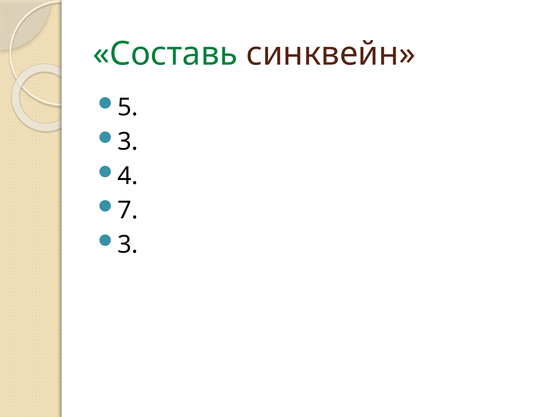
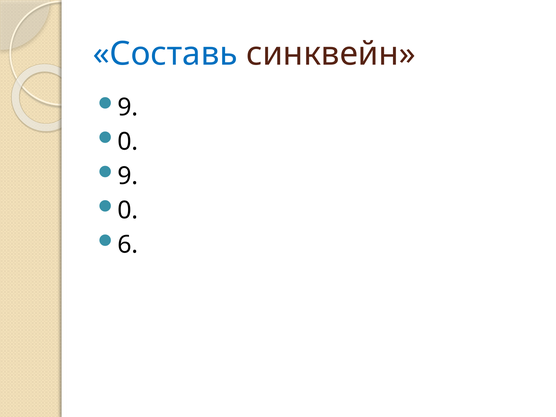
Составь colour: green -> blue (165, 54)
5: 5 -> 9 (128, 107)
3: 3 -> 0 (128, 142)
4: 4 -> 9 (128, 176)
7: 7 -> 0 (128, 210)
3: 3 -> 6 (128, 245)
